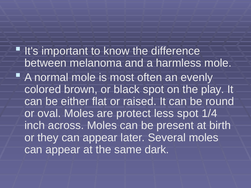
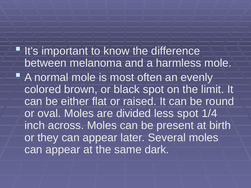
play: play -> limit (213, 90)
protect: protect -> divided (134, 114)
